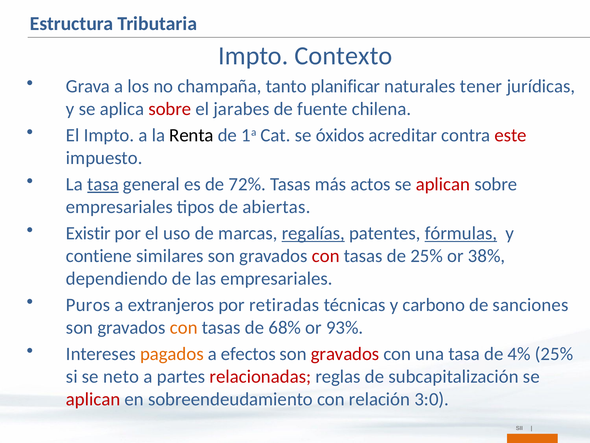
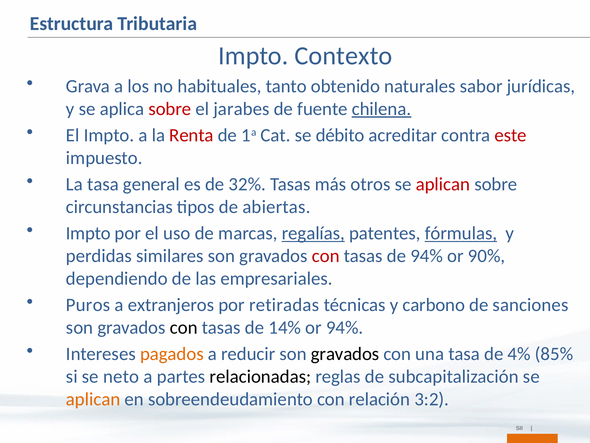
champaña: champaña -> habituales (219, 86)
planificar: planificar -> obtenido (345, 86)
tener: tener -> sabor (481, 86)
chilena underline: none -> present (382, 109)
Renta colour: black -> red (191, 135)
óxidos: óxidos -> débito (340, 135)
tasa underline: present -> none (103, 184)
72%: 72% -> 32% (247, 184)
actos: actos -> otros (371, 184)
empresariales: empresariales -> circunstancias (119, 207)
Existir: Existir -> Impto (88, 233)
contiene: contiene -> perdidas (99, 256)
de 25%: 25% -> 94% (427, 256)
38%: 38% -> 90% (487, 256)
con colour: orange -> black (184, 327)
68%: 68% -> 14% (285, 327)
or 93%: 93% -> 94% (345, 327)
efectos: efectos -> reducir (248, 354)
gravados colour: red -> black (345, 354)
4% 25%: 25% -> 85% (554, 354)
relacionadas colour: red -> black (260, 376)
aplican colour: red -> orange (93, 399)
3:0: 3:0 -> 3:2 (432, 399)
